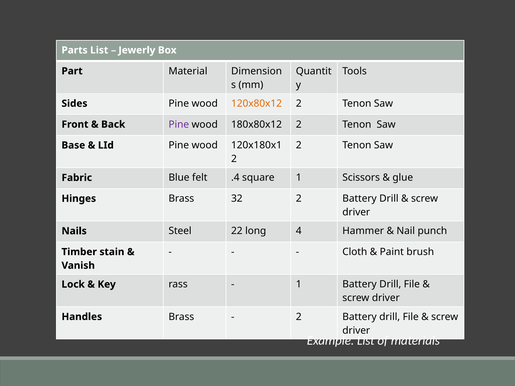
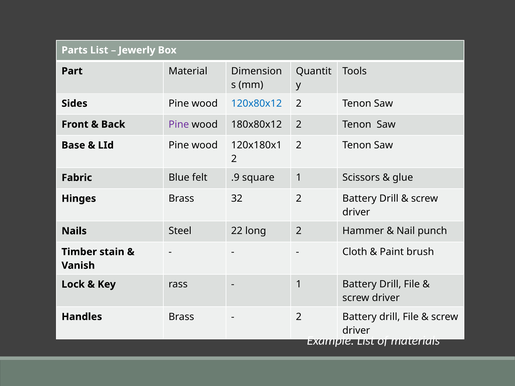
120x80x12 colour: orange -> blue (257, 104)
.4: .4 -> .9 (235, 178)
long 4: 4 -> 2 (299, 231)
